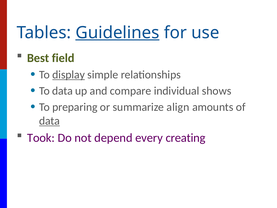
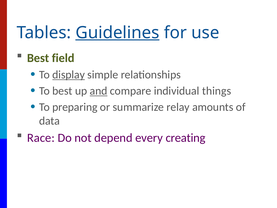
To data: data -> best (62, 91)
and underline: none -> present (99, 91)
shows: shows -> things (217, 91)
align: align -> relay (178, 107)
data underline: present -> none (50, 121)
Took: Took -> Race (41, 138)
